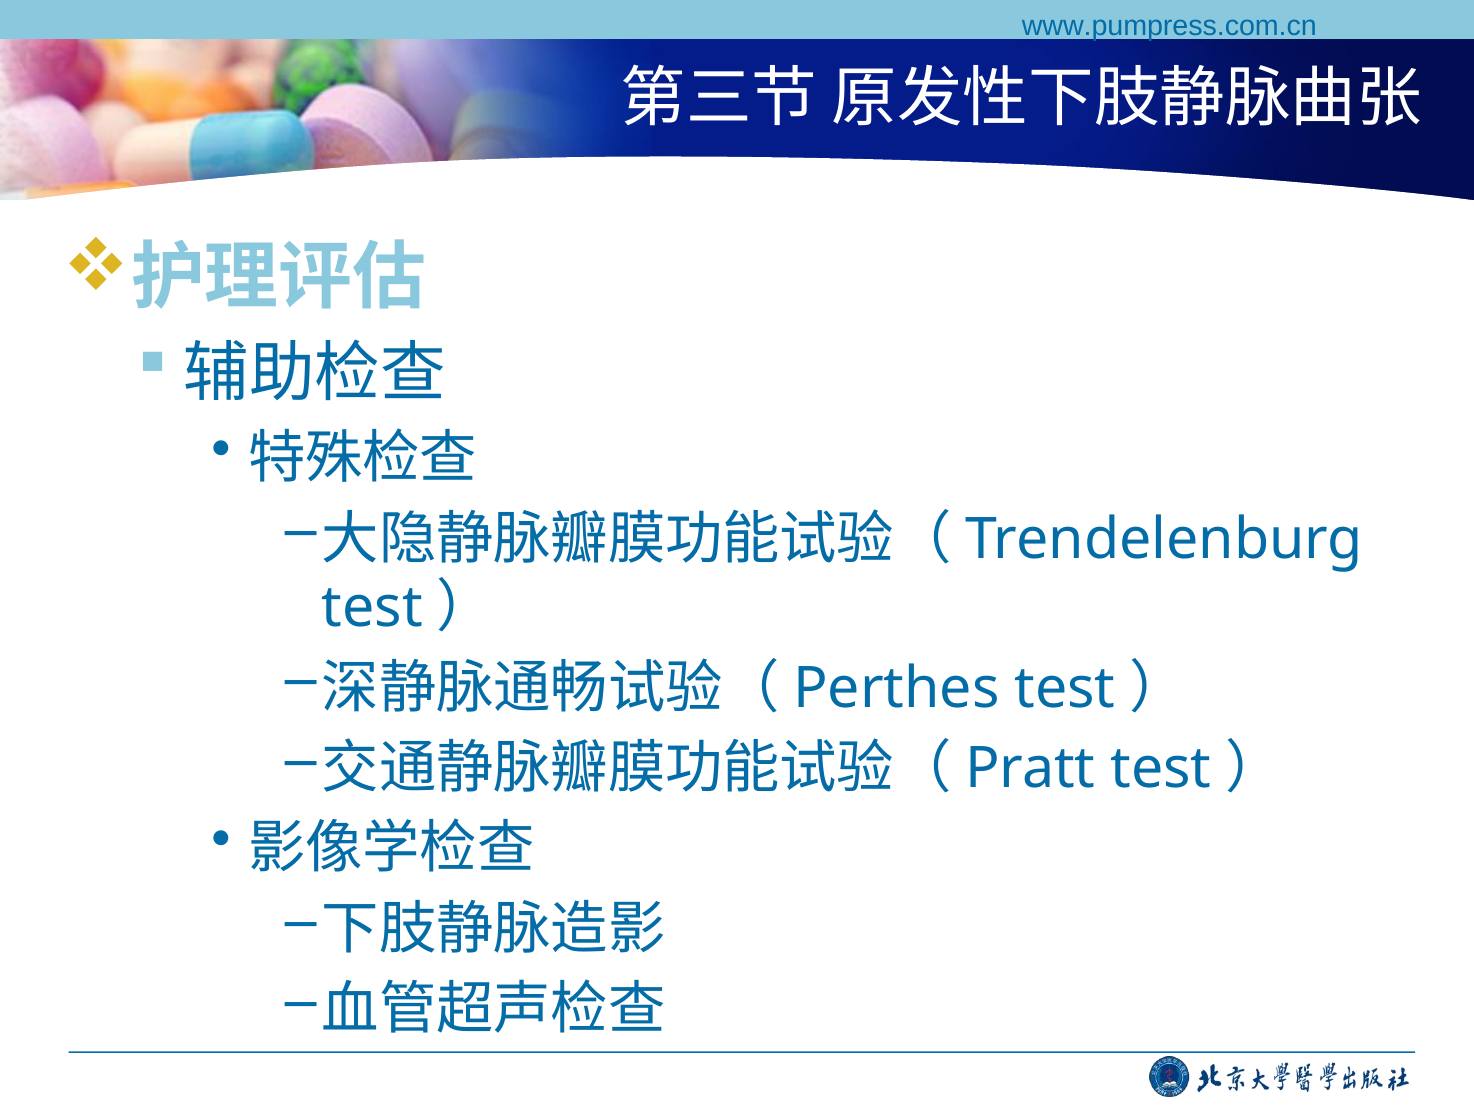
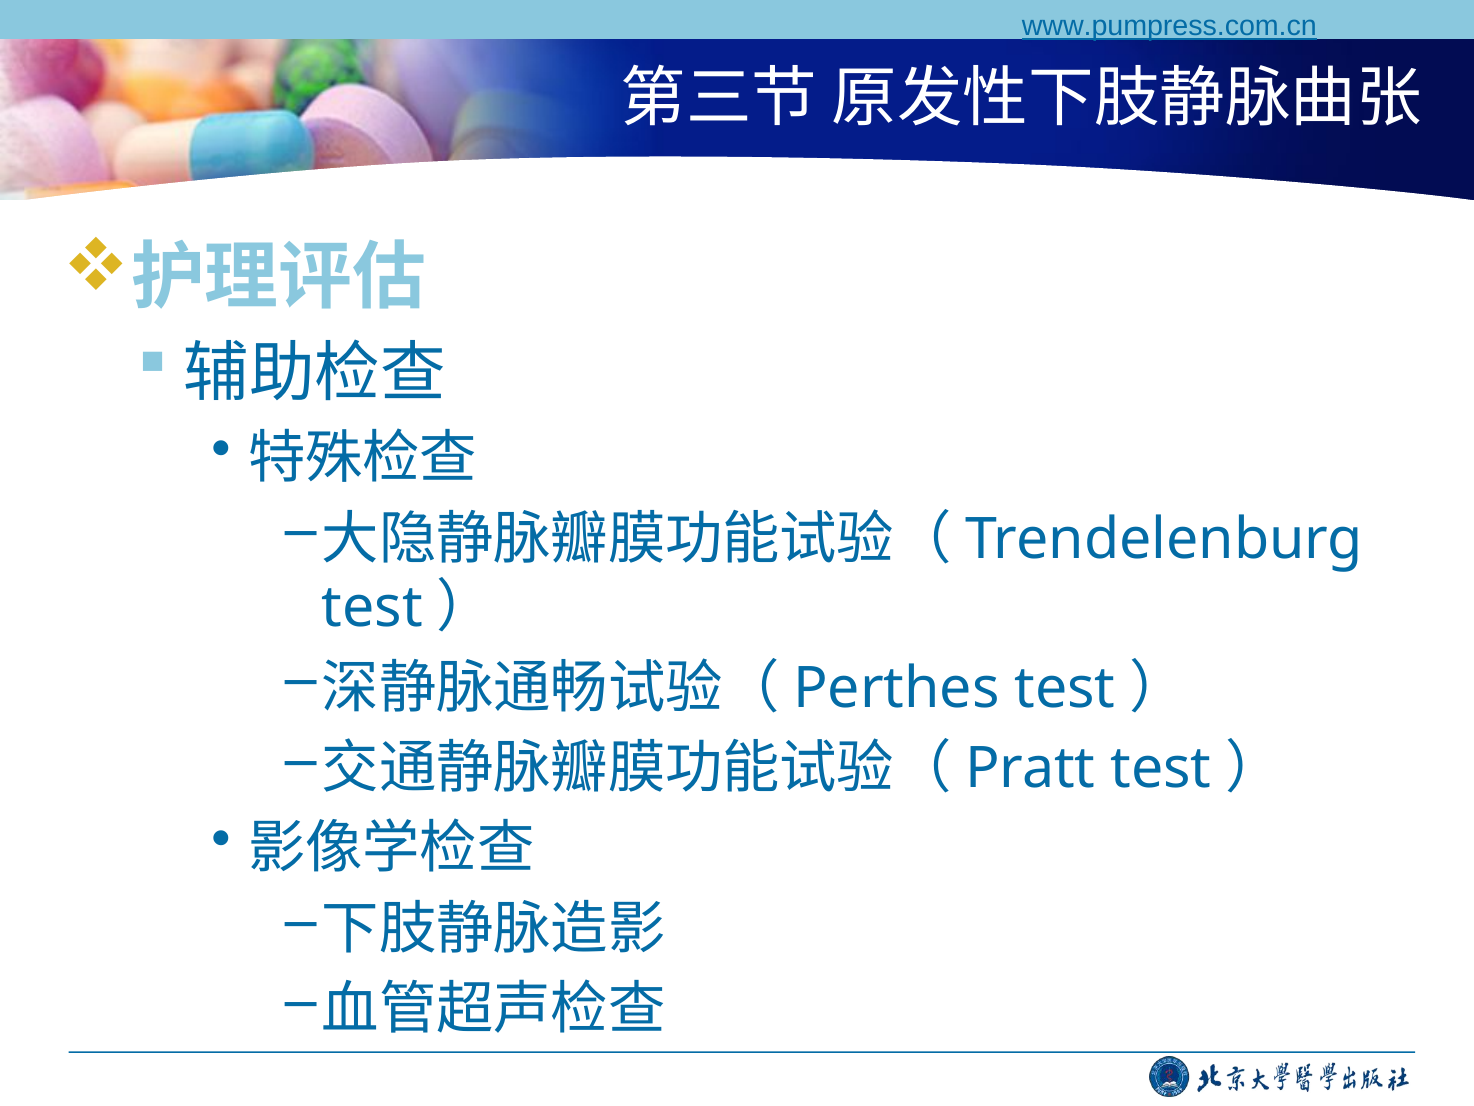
www.pumpress.com.cn underline: none -> present (1169, 26)
